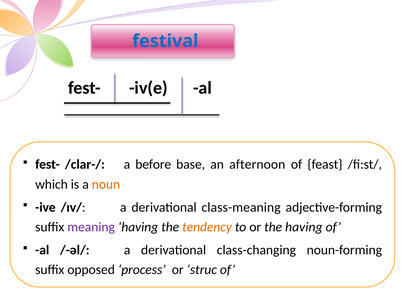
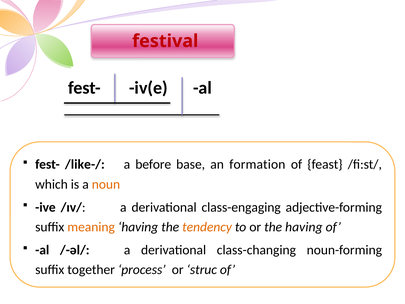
festival colour: blue -> red (165, 41)
/clar-/: /clar-/ -> /like-/ (85, 164)
afternoon: afternoon -> formation (257, 164)
class-meaning: class-meaning -> class-engaging (241, 207)
meaning colour: purple -> orange (91, 227)
opposed: opposed -> together (91, 270)
